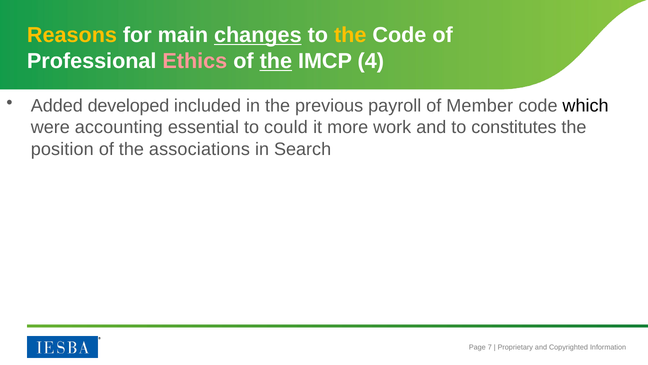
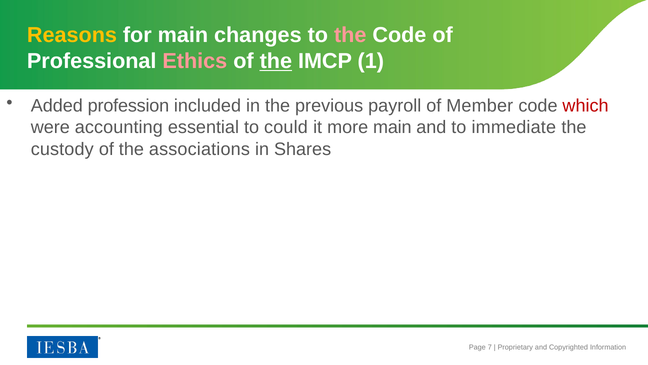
changes underline: present -> none (258, 35)
the colour: yellow -> pink (350, 35)
4: 4 -> 1 (371, 61)
developed: developed -> profession (128, 106)
which colour: black -> red (586, 106)
more work: work -> main (392, 127)
constitutes: constitutes -> immediate (514, 127)
position: position -> custody (62, 149)
Search: Search -> Shares (303, 149)
